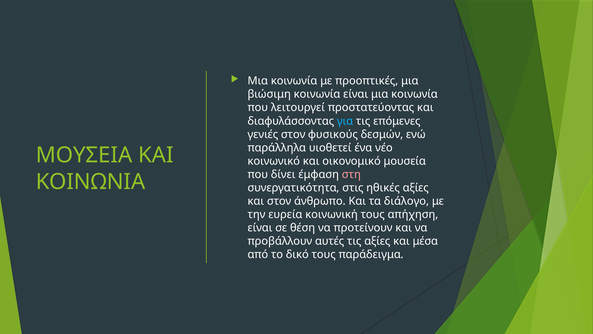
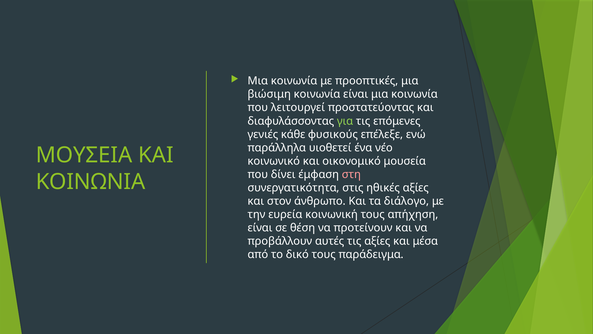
για colour: light blue -> light green (345, 121)
γενιές στον: στον -> κάθε (293, 134)
δεσμών: δεσμών -> επέλεξε (382, 134)
